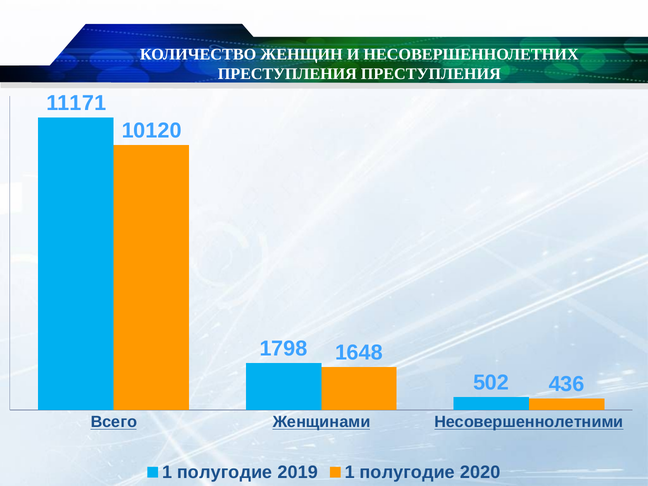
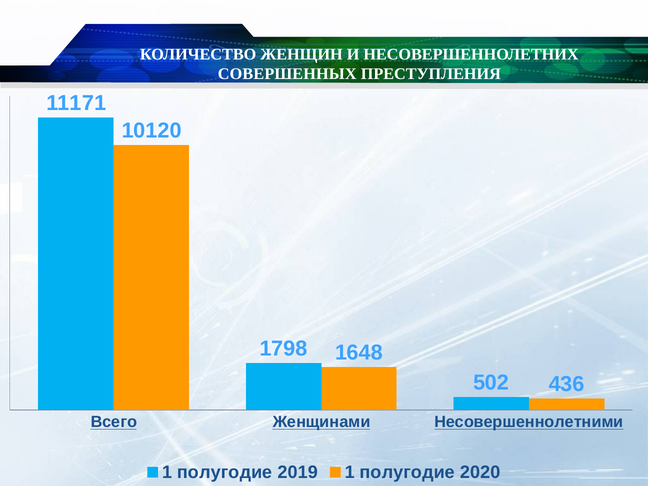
ПРЕСТУПЛЕНИЯ: ПРЕСТУПЛЕНИЯ -> СОВЕРШЕННЫХ (287, 74)
